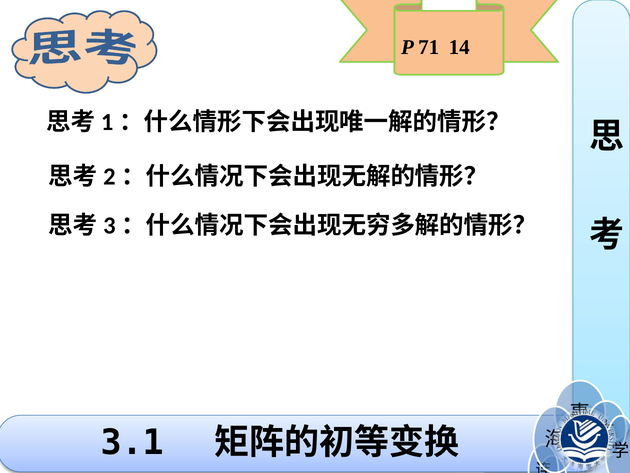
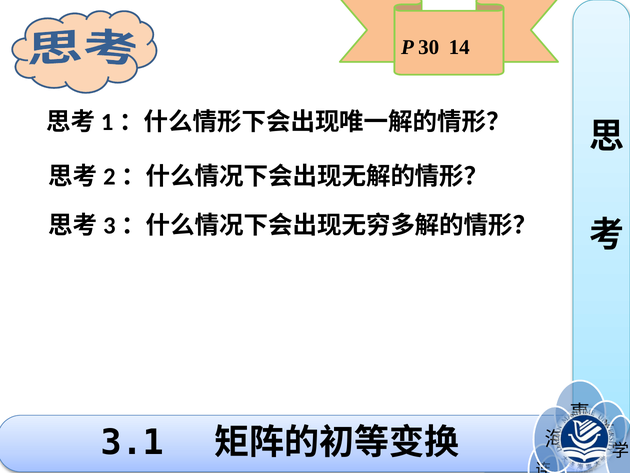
71: 71 -> 30 (429, 47)
